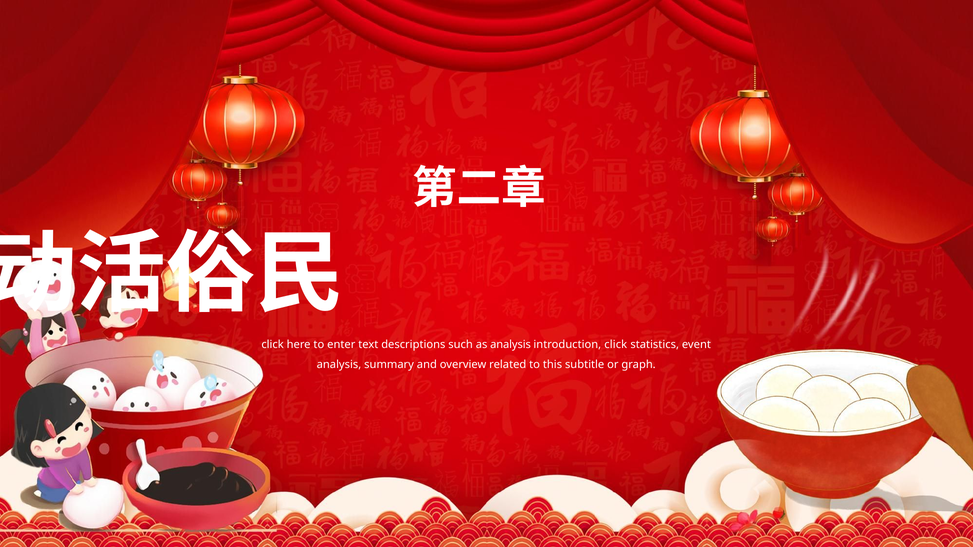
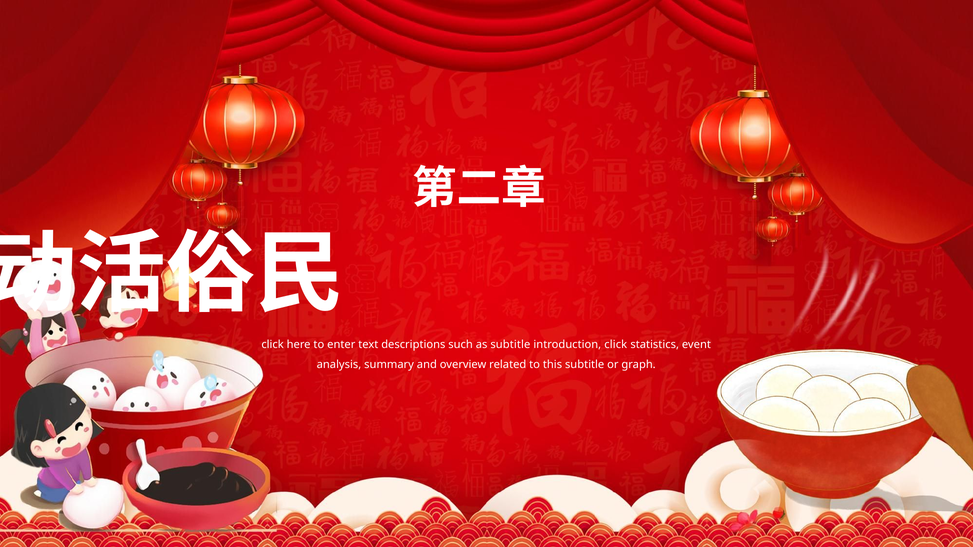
as analysis: analysis -> subtitle (510, 345)
